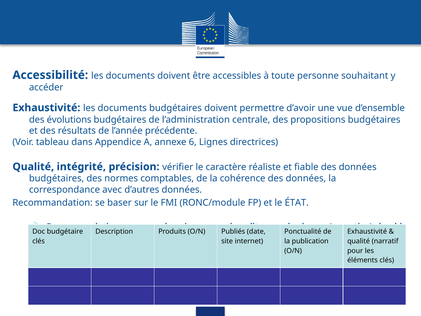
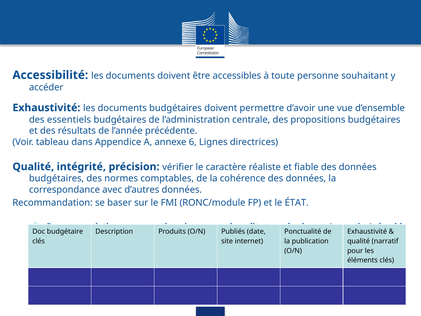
évolutions: évolutions -> essentiels (69, 120)
